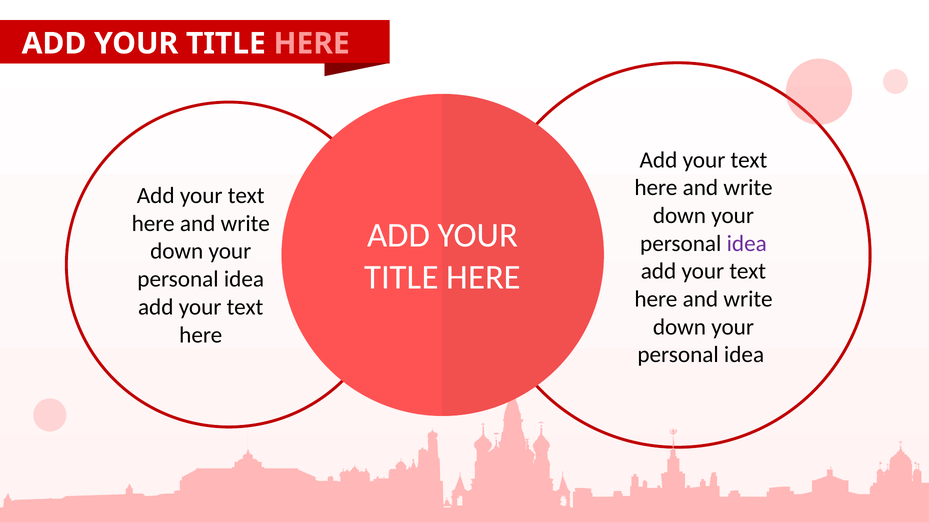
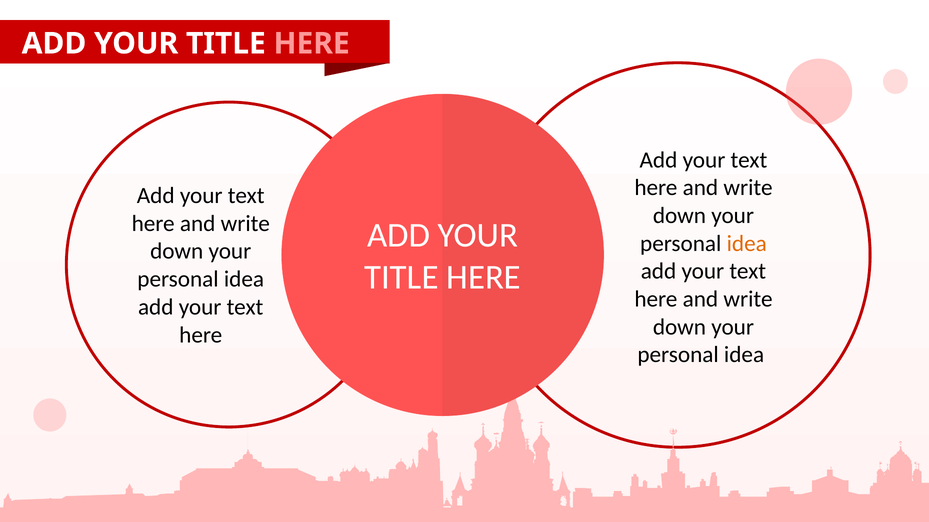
idea colour: purple -> orange (747, 244)
